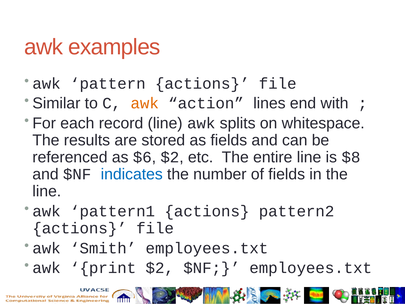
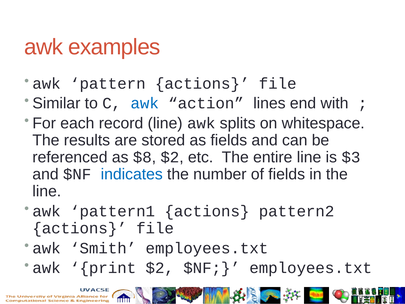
awk colour: orange -> blue (145, 103)
$6: $6 -> $8 (142, 157)
$8: $8 -> $3 (351, 157)
